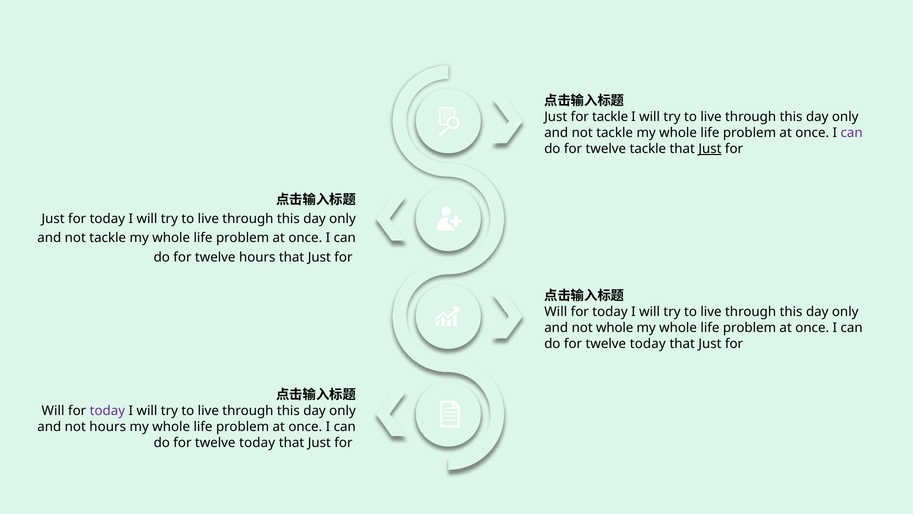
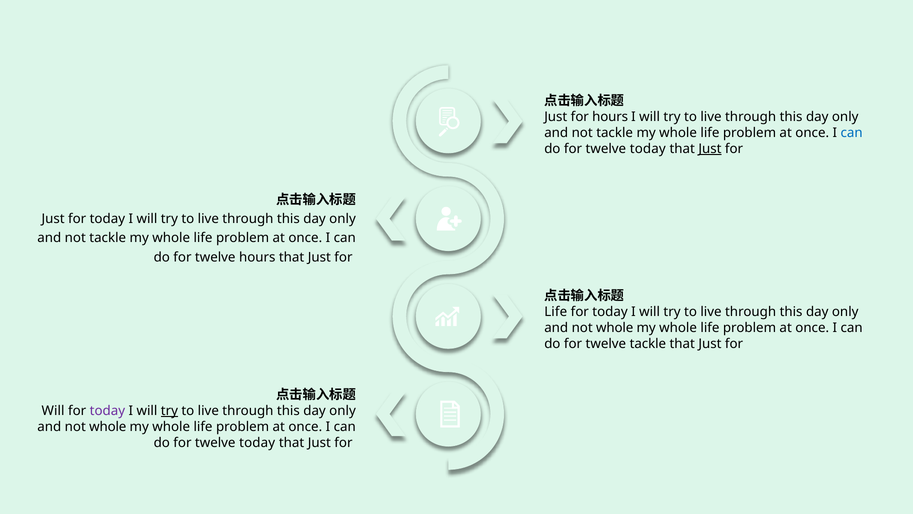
for tackle: tackle -> hours (610, 117)
can colour: purple -> blue (852, 133)
tackle: tackle -> today (648, 149)
Will: Will -> Life (556, 312)
today: today -> tackle (648, 344)
try underline: none -> present (169, 410)
hours: hours -> whole (108, 426)
